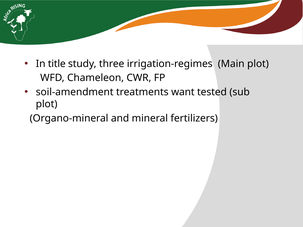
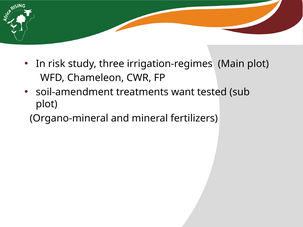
title: title -> risk (57, 64)
